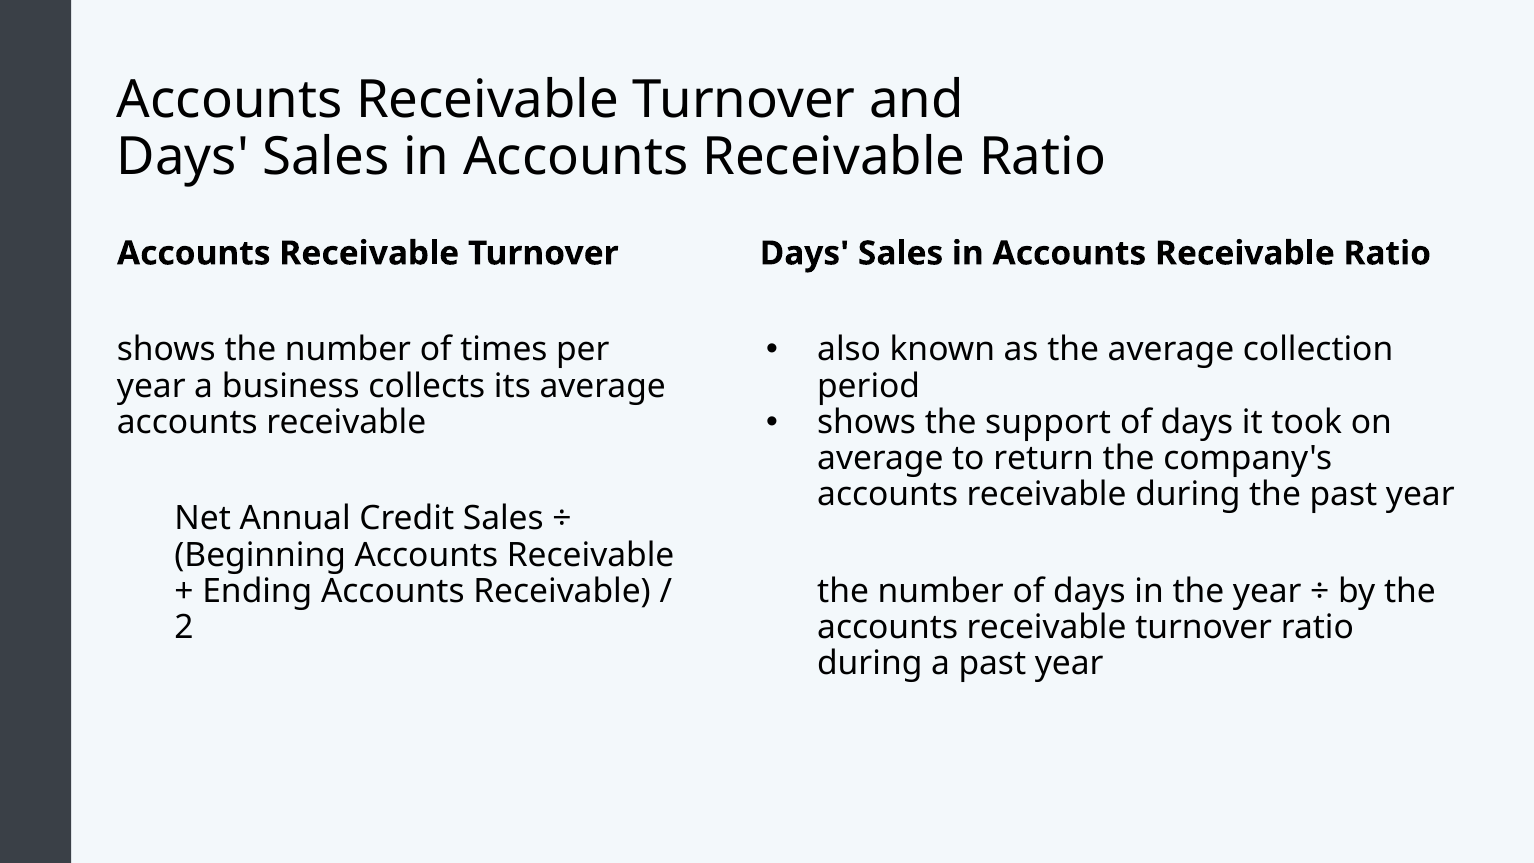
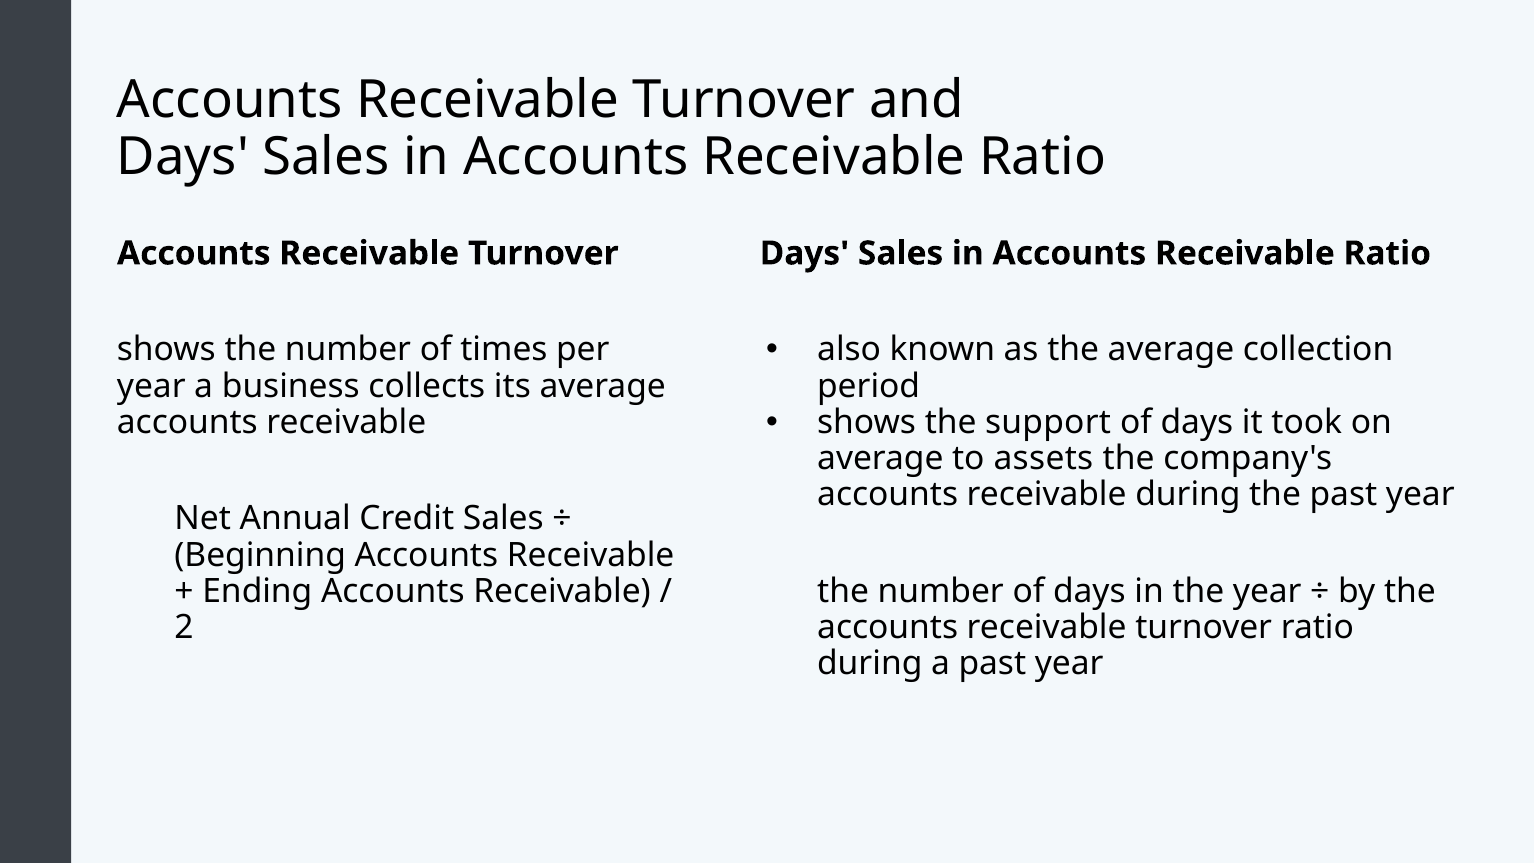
return: return -> assets (1043, 459)
